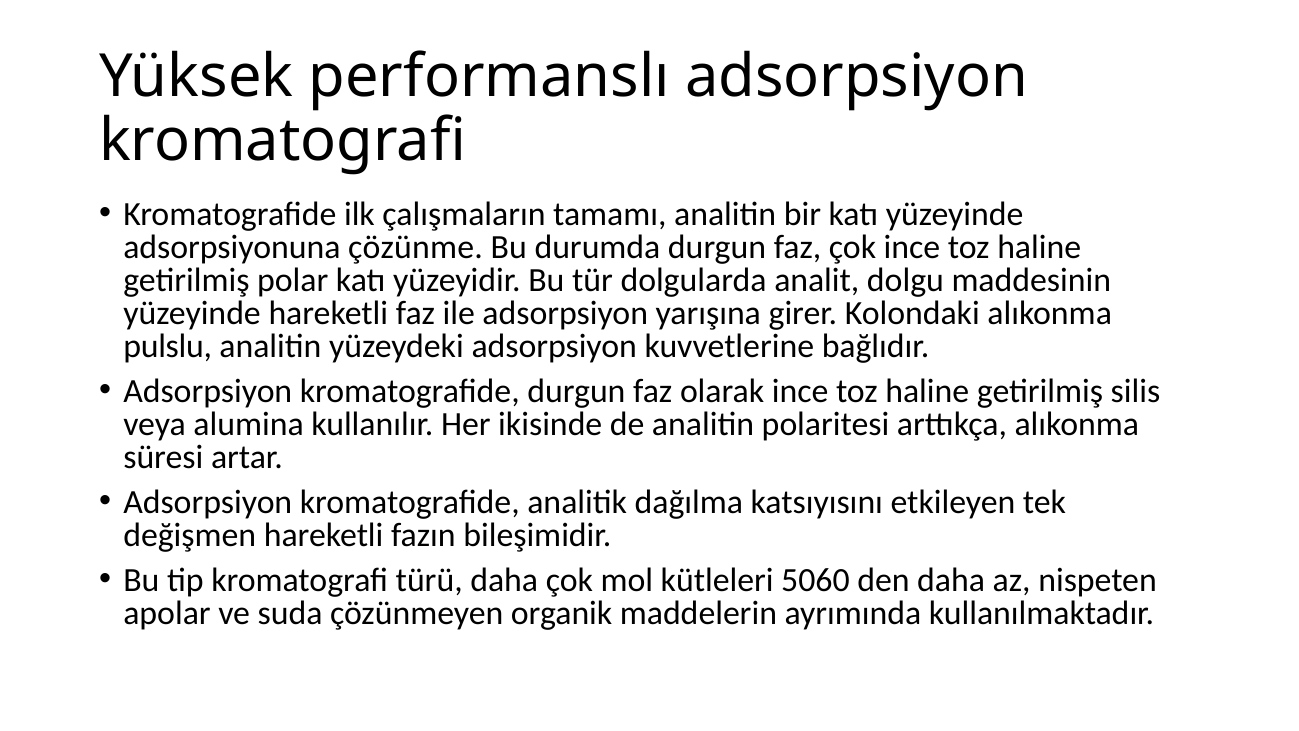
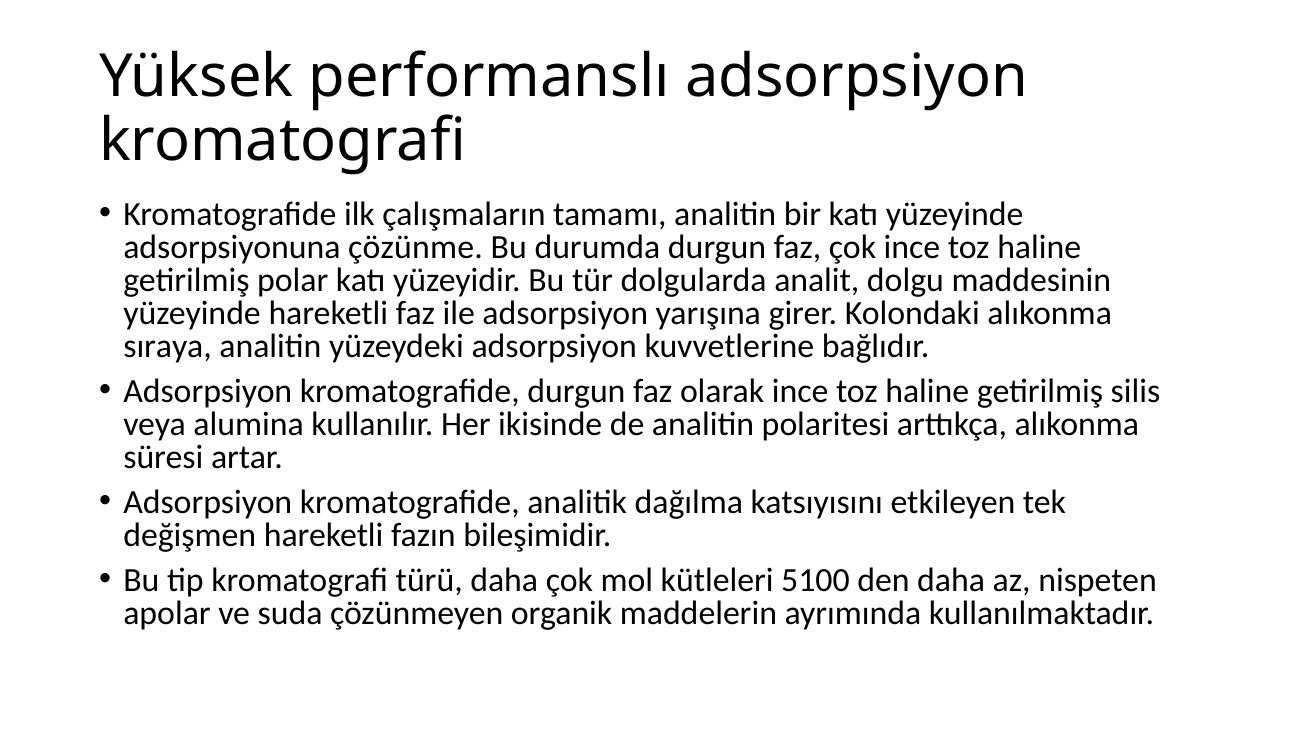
pulslu: pulslu -> sıraya (168, 346)
5060: 5060 -> 5100 (815, 580)
